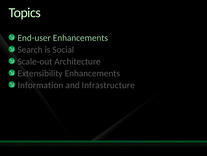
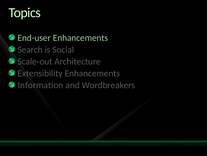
Infrastructure: Infrastructure -> Wordbreakers (108, 85)
